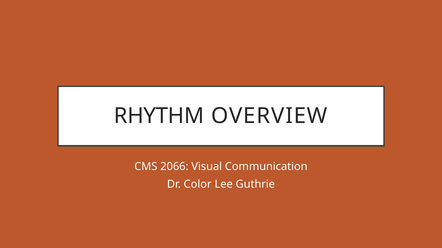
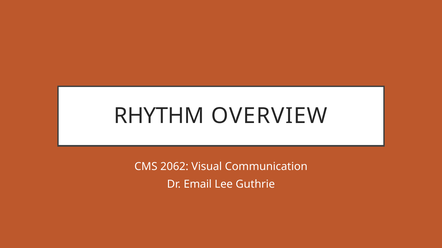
2066: 2066 -> 2062 (174, 167)
Color: Color -> Email (198, 185)
